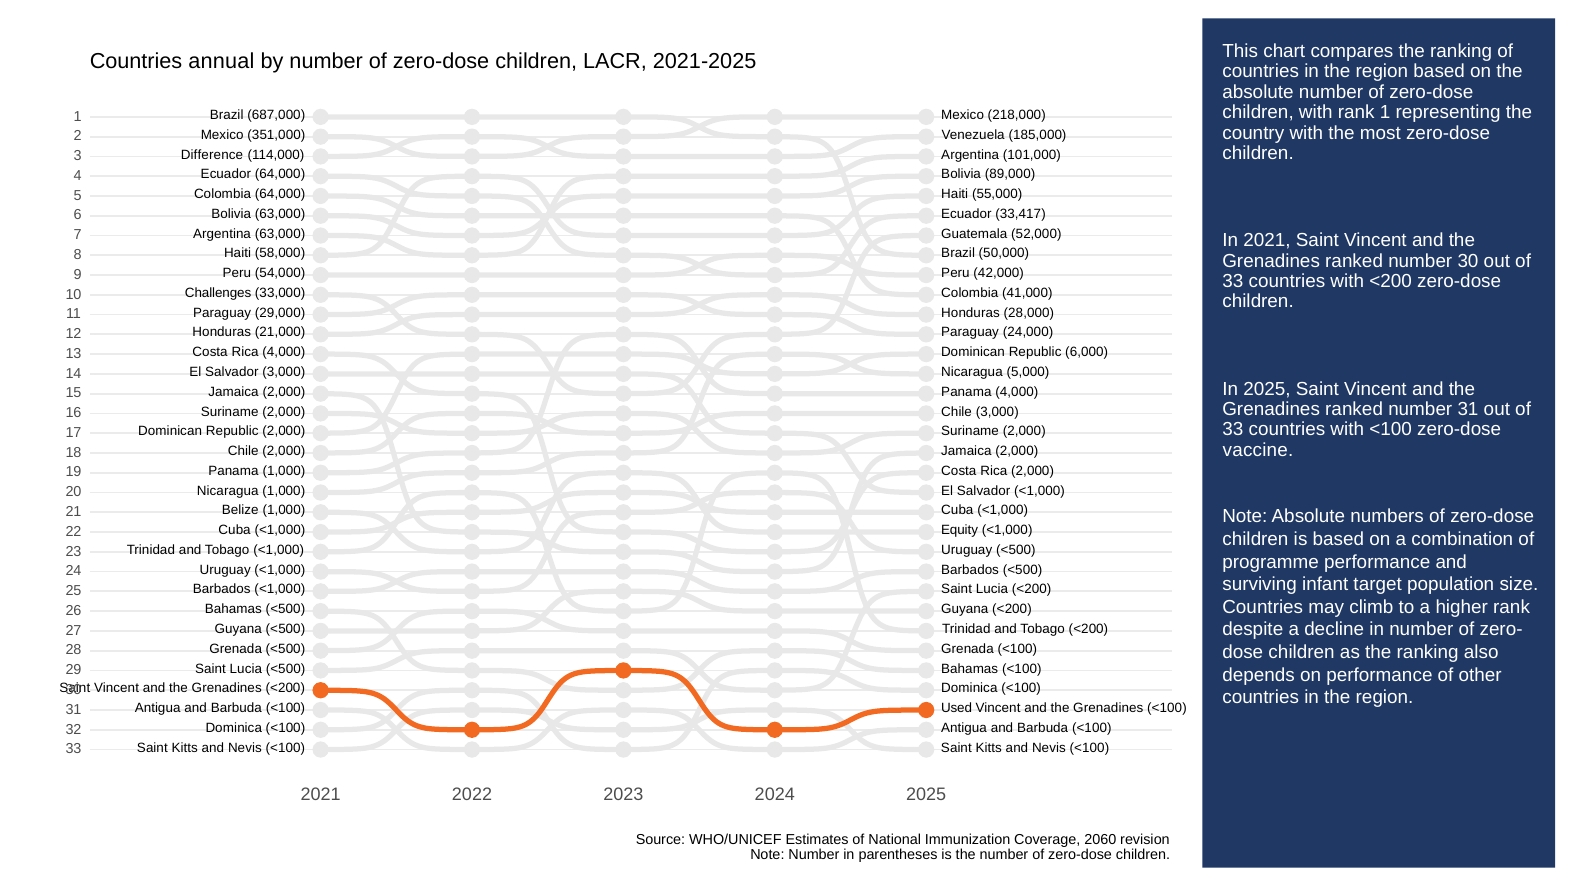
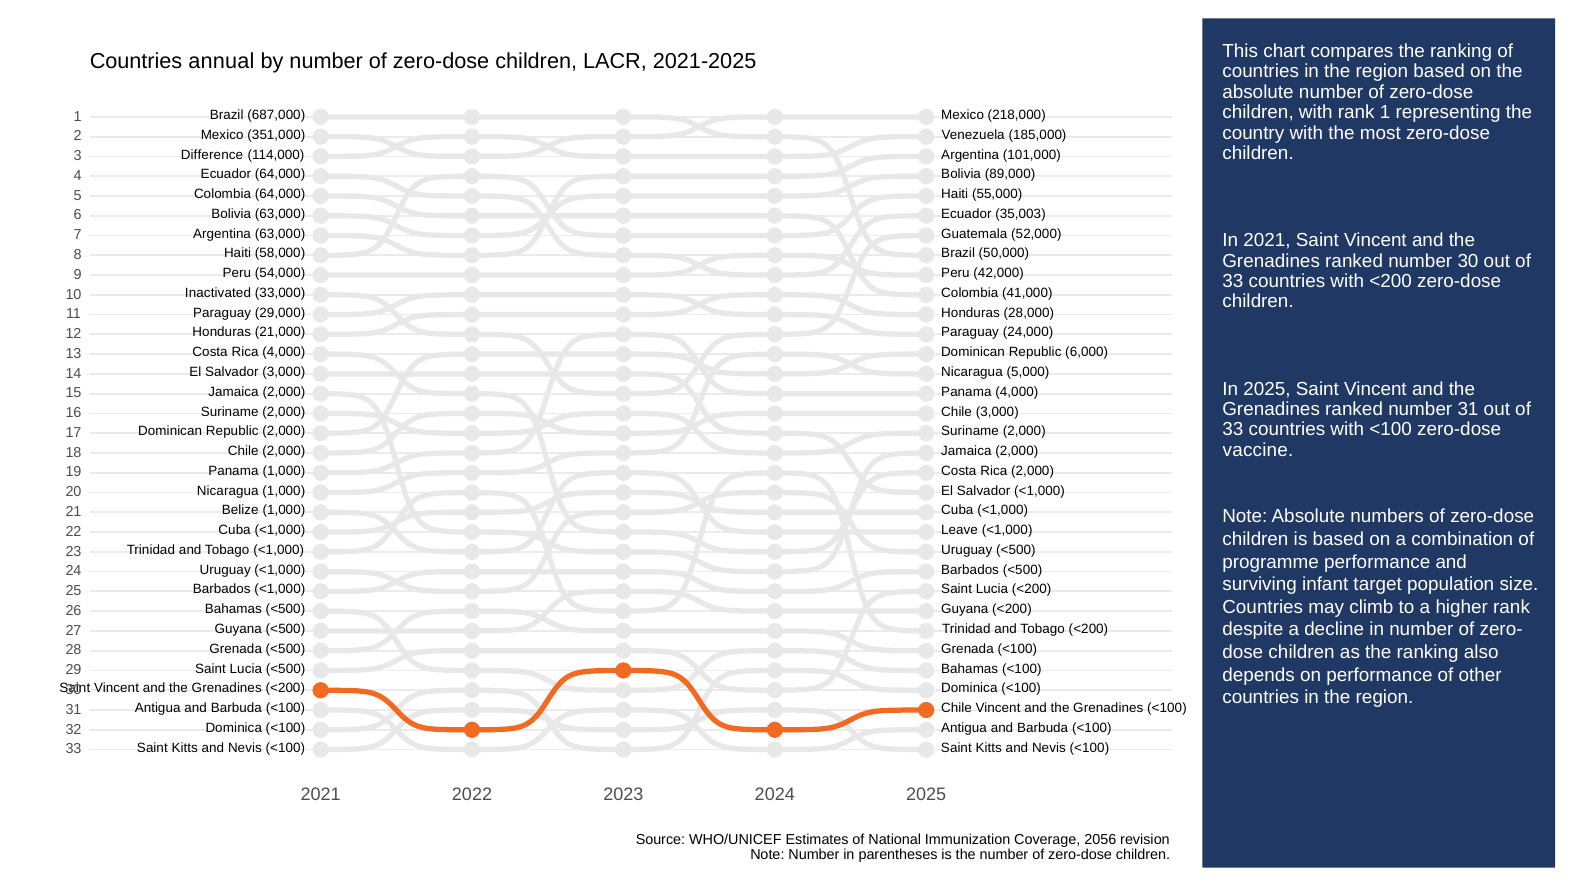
33,417: 33,417 -> 35,003 (1021, 214)
Challenges: Challenges -> Inactivated (218, 293)
Equity: Equity -> Leave (959, 530)
Used: Used -> Chile (956, 708)
2060: 2060 -> 2056 (1100, 839)
